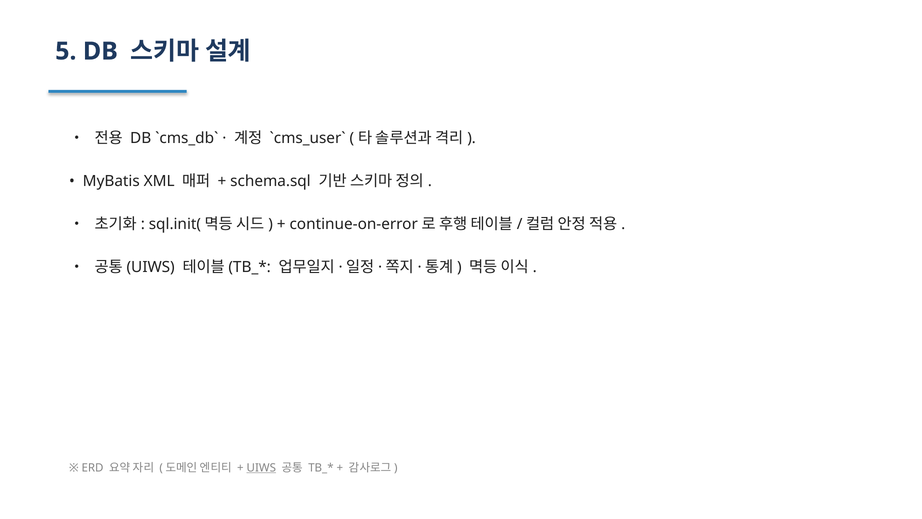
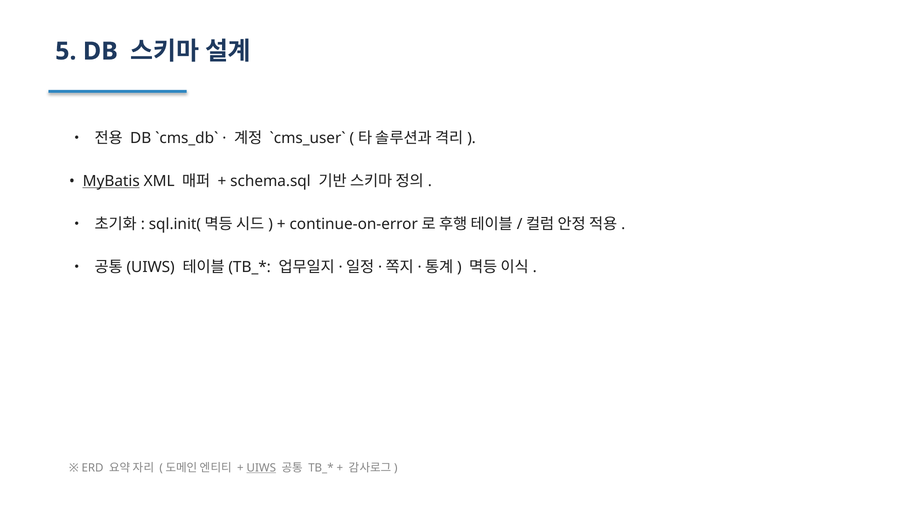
MyBatis underline: none -> present (111, 181)
